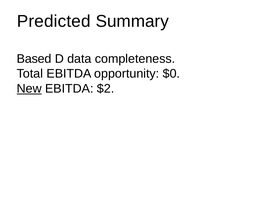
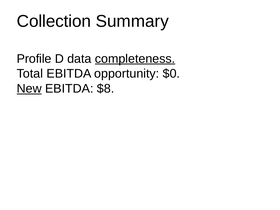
Predicted: Predicted -> Collection (54, 21)
Based: Based -> Profile (34, 59)
completeness underline: none -> present (135, 59)
$2: $2 -> $8 (106, 89)
